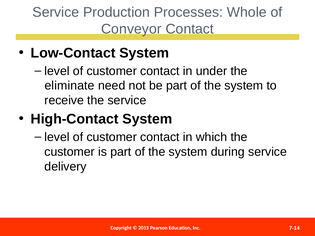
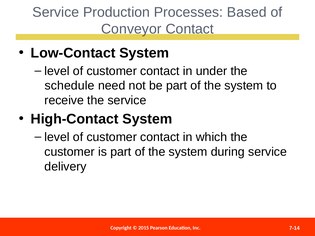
Whole: Whole -> Based (247, 12)
eliminate: eliminate -> schedule (70, 86)
